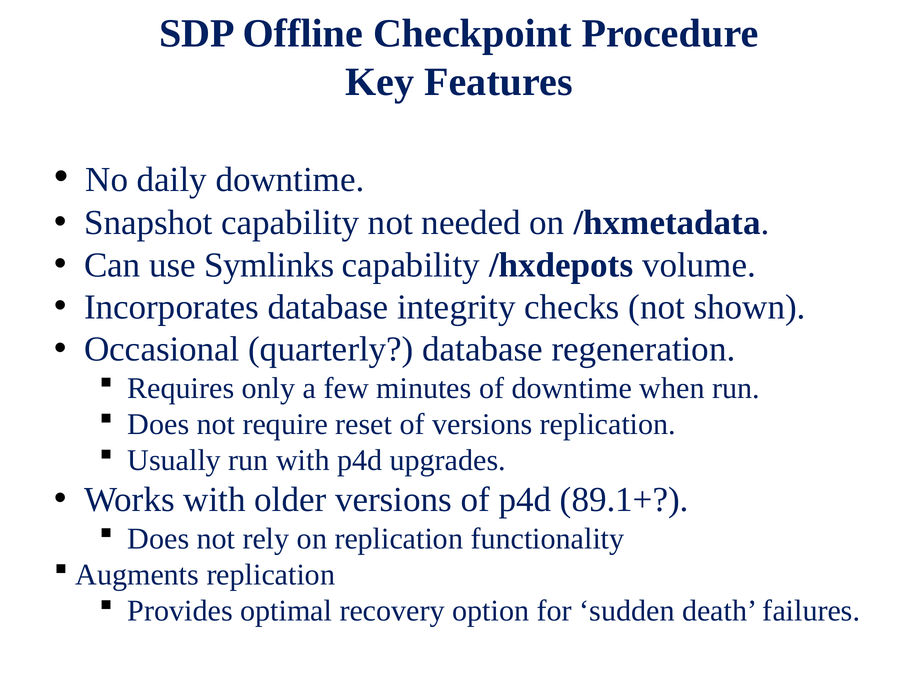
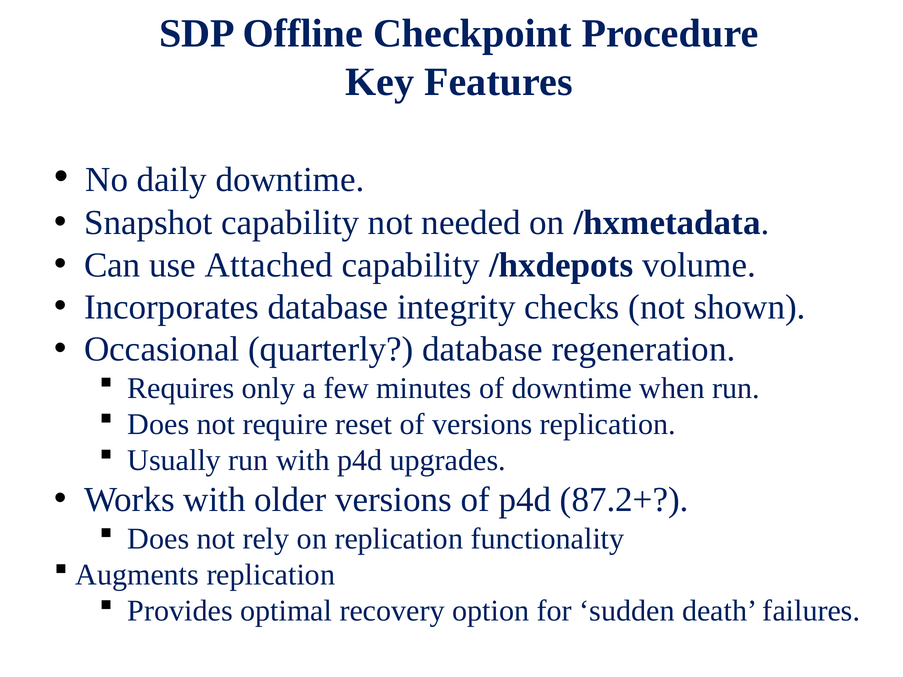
Symlinks: Symlinks -> Attached (269, 265)
89.1+: 89.1+ -> 87.2+ (624, 500)
